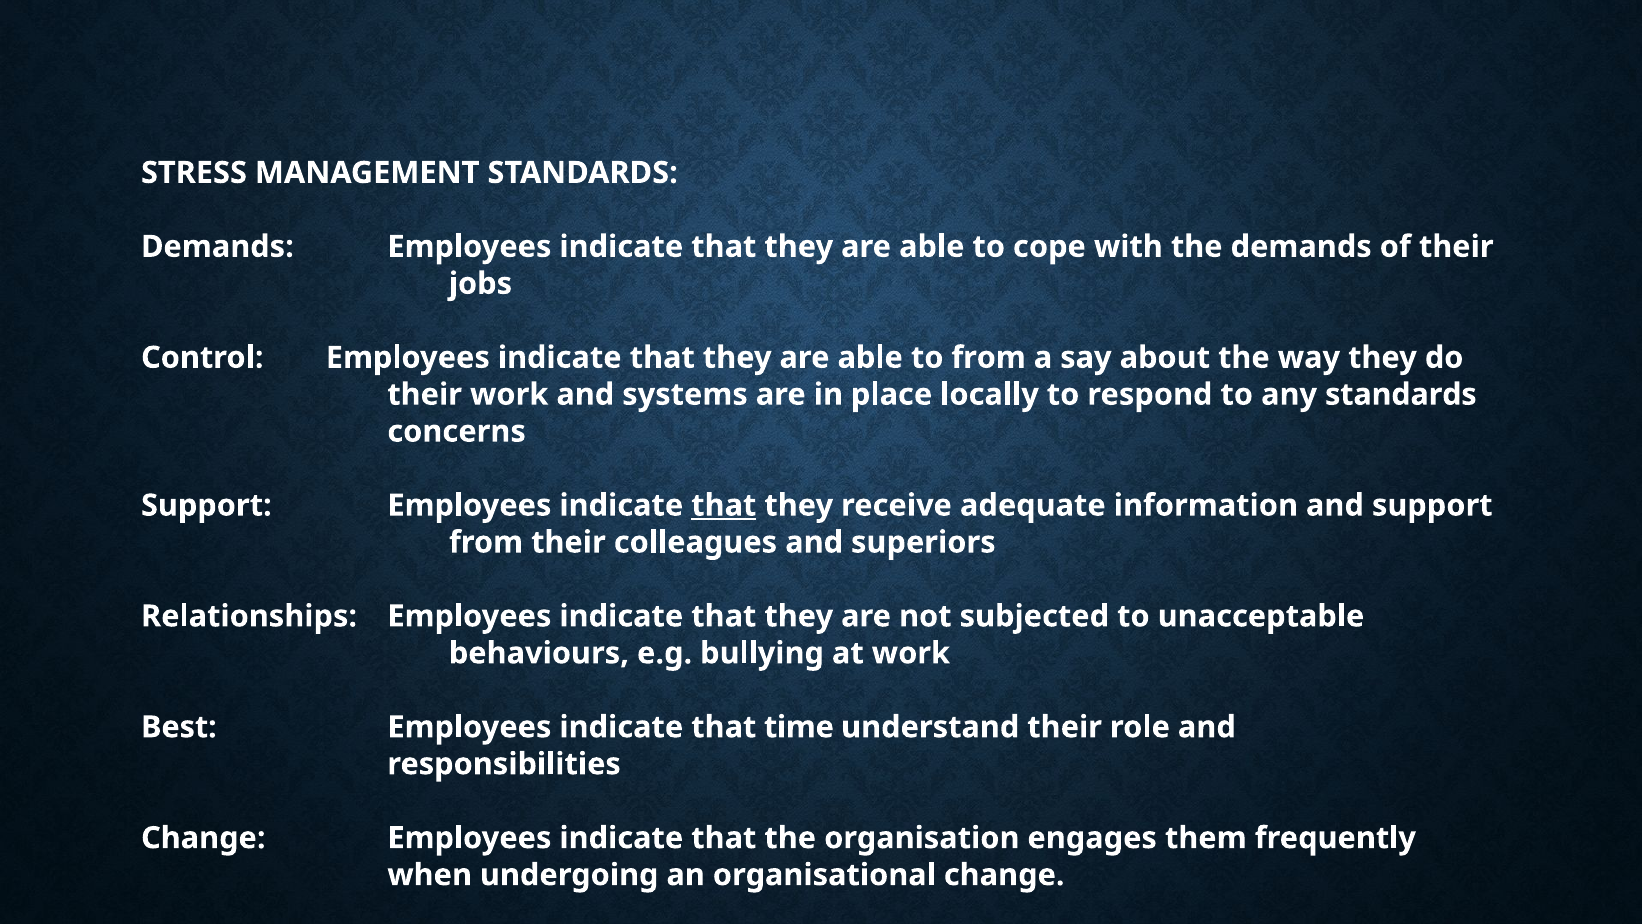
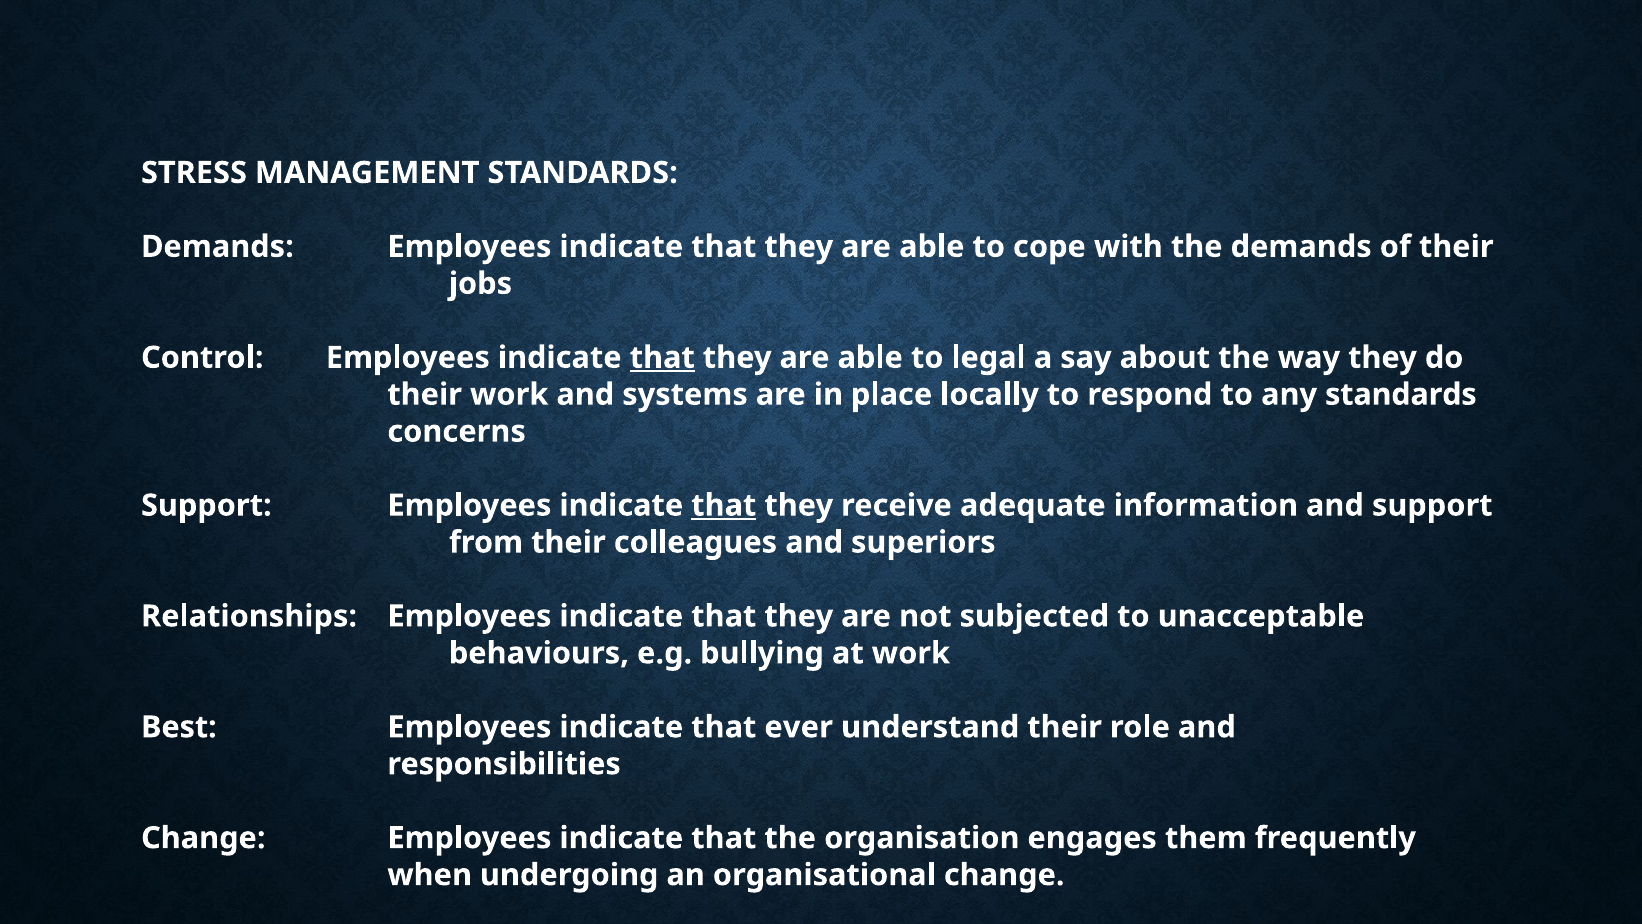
that underline: none -> present (662, 357)
to from: from -> legal (989, 357)
time: time -> ever (799, 727)
